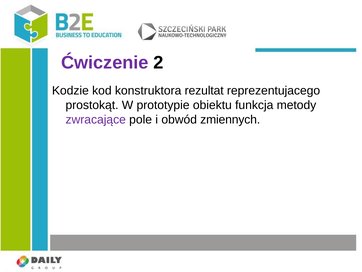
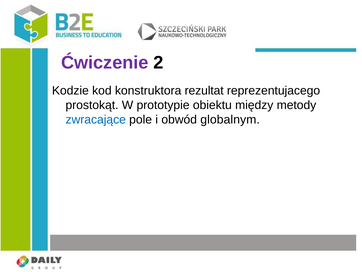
funkcja: funkcja -> między (254, 105)
zwracające colour: purple -> blue (96, 119)
zmiennych: zmiennych -> globalnym (230, 119)
